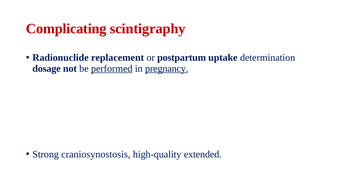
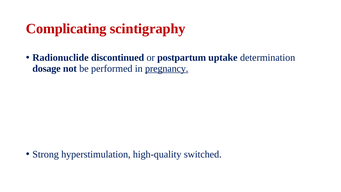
replacement: replacement -> discontinued (118, 58)
performed underline: present -> none (112, 68)
craniosynostosis: craniosynostosis -> hyperstimulation (96, 154)
extended: extended -> switched (203, 154)
